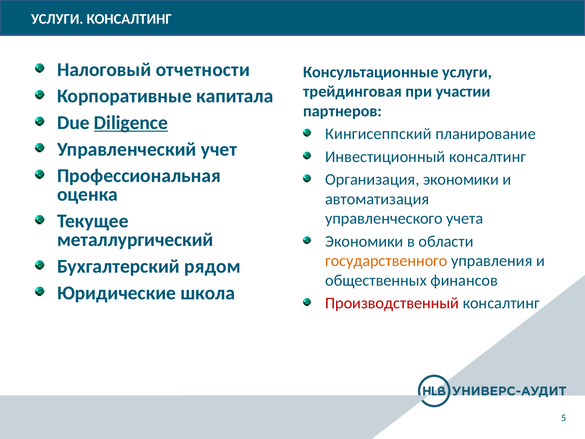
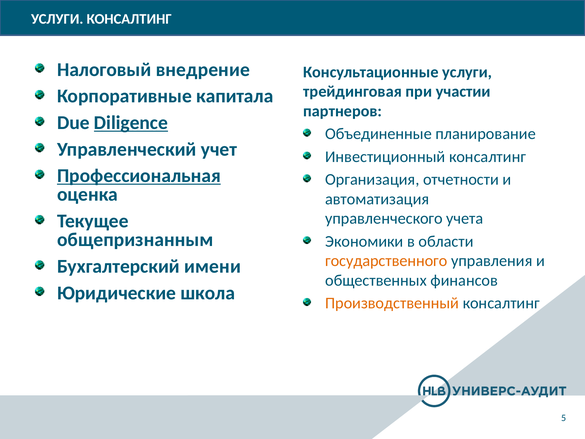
отчетности: отчетности -> внедрение (203, 70)
Кингисеппский: Кингисеппский -> Объединенные (378, 134)
Профессиональная underline: none -> present (139, 176)
Организация экономики: экономики -> отчетности (461, 179)
металлургический: металлургический -> общепризнанным (135, 240)
рядом: рядом -> имени (213, 266)
Производственный colour: red -> orange (392, 303)
